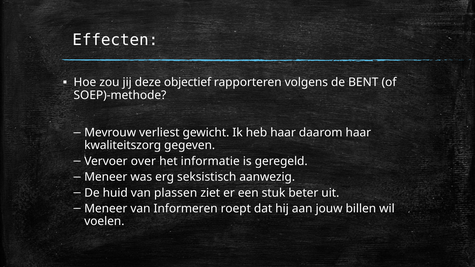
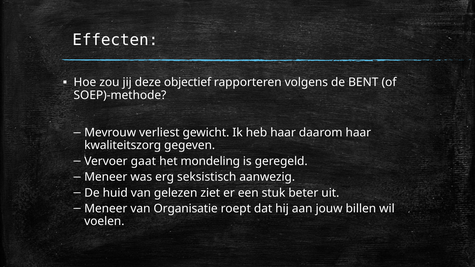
over: over -> gaat (143, 161)
informatie: informatie -> mondeling (210, 161)
plassen: plassen -> gelezen (176, 193)
Informeren: Informeren -> Organisatie (186, 209)
